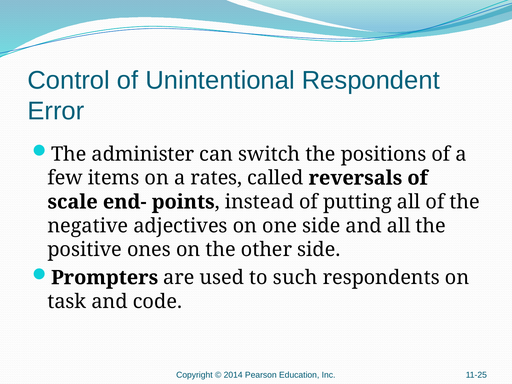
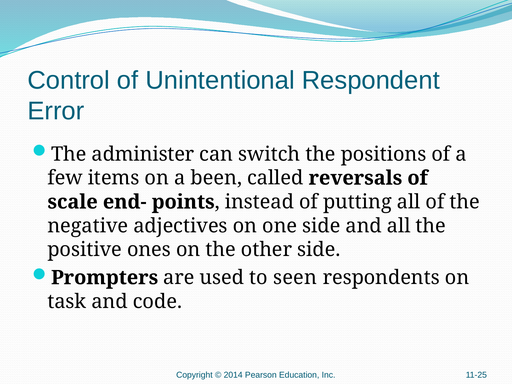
rates: rates -> been (216, 178)
such: such -> seen (295, 278)
